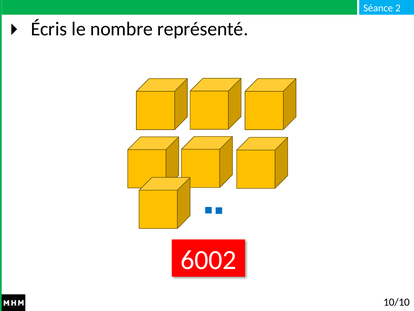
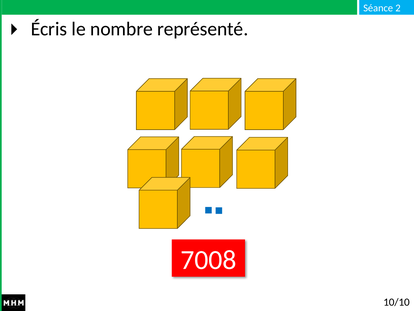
6002: 6002 -> 7008 (208, 260)
